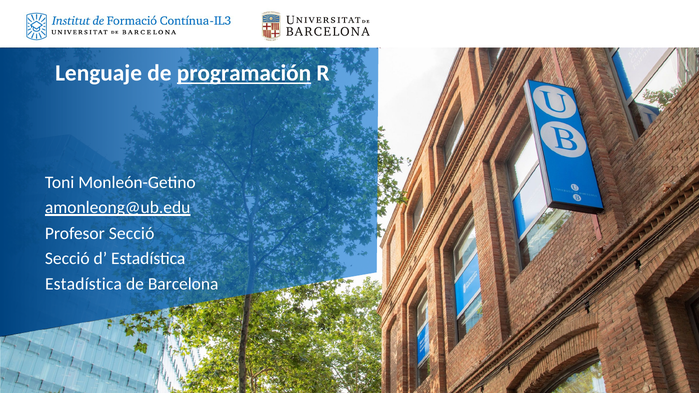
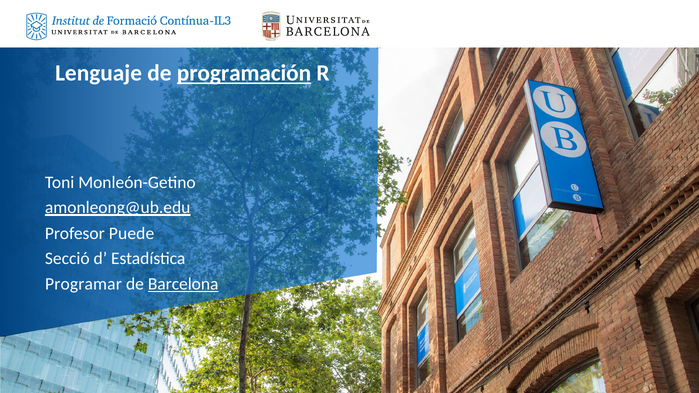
Profesor Secció: Secció -> Puede (132, 233)
Estadística: Estadística -> Programar (83, 284)
Barcelona underline: none -> present (183, 284)
